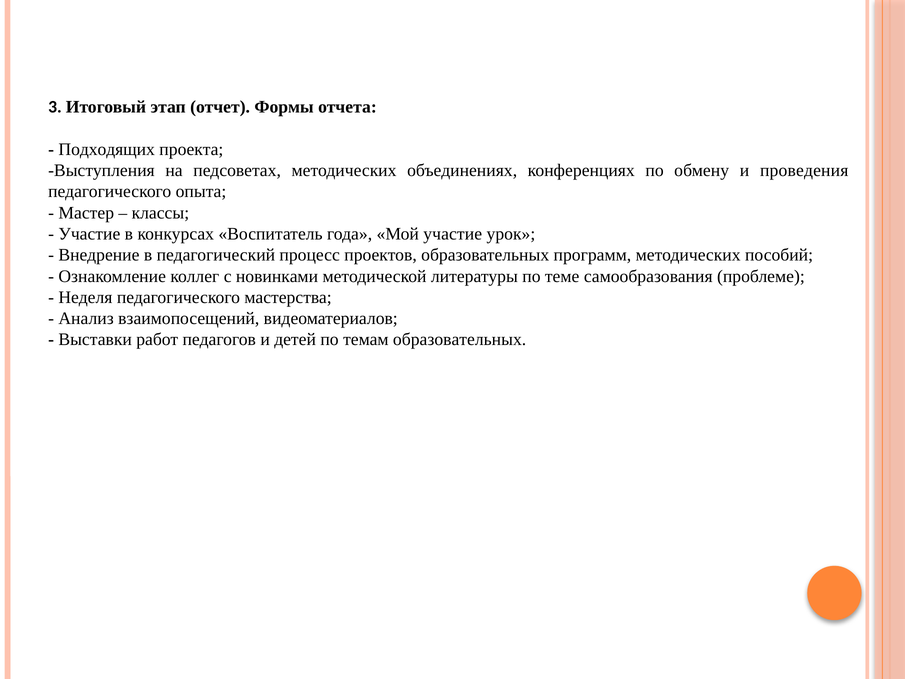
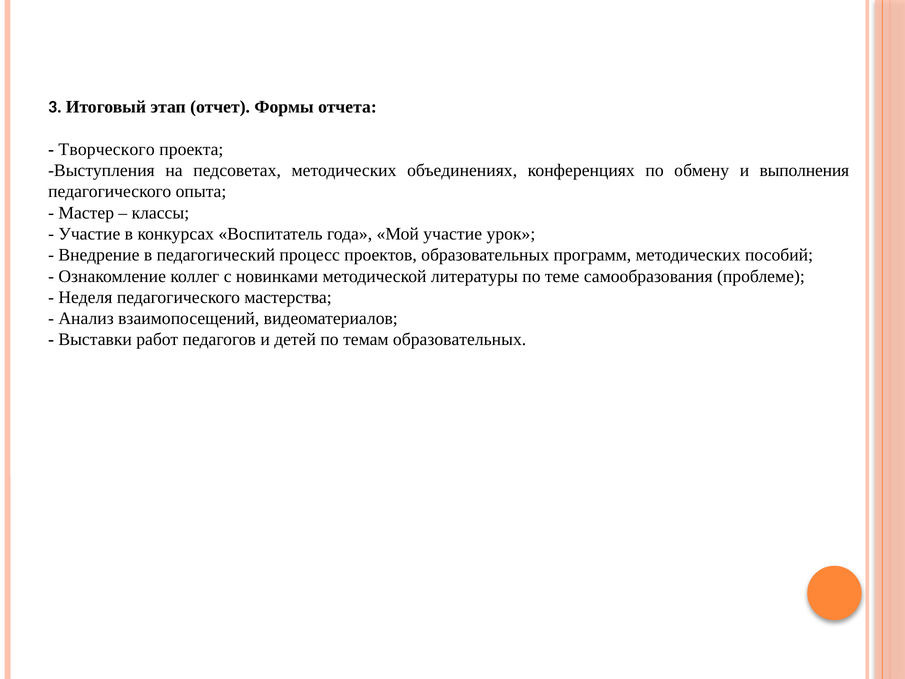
Подходящих: Подходящих -> Творческого (107, 149)
проведения: проведения -> выполнения (804, 170)
